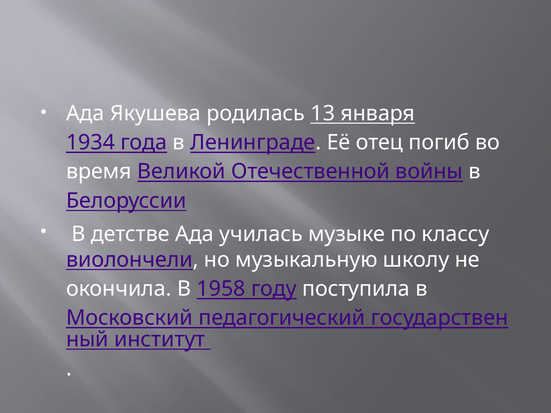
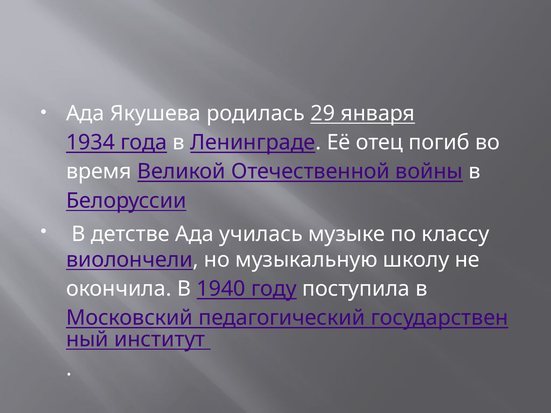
13: 13 -> 29 (323, 113)
1958: 1958 -> 1940 (221, 289)
